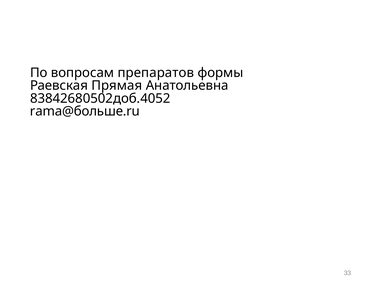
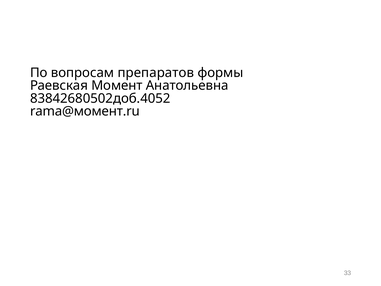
Прямая: Прямая -> Момент (117, 86)
rama@больше.ru: rama@больше.ru -> rama@момент.ru (85, 111)
